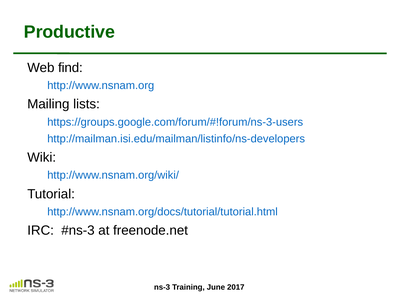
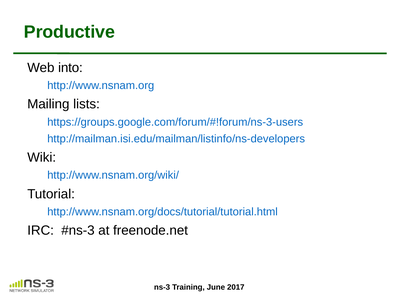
find: find -> into (70, 68)
